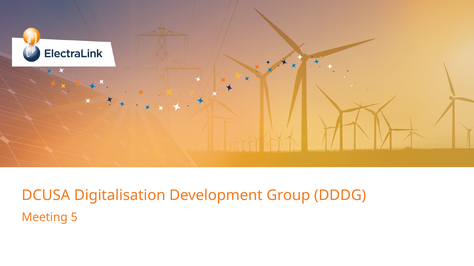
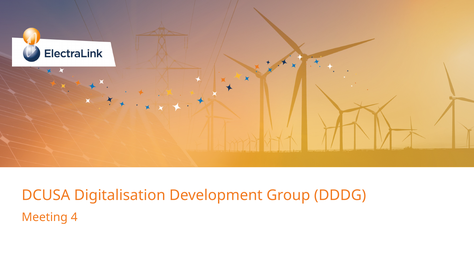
5: 5 -> 4 (74, 218)
